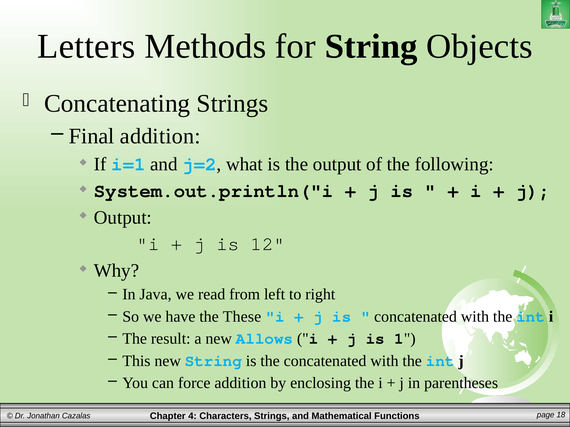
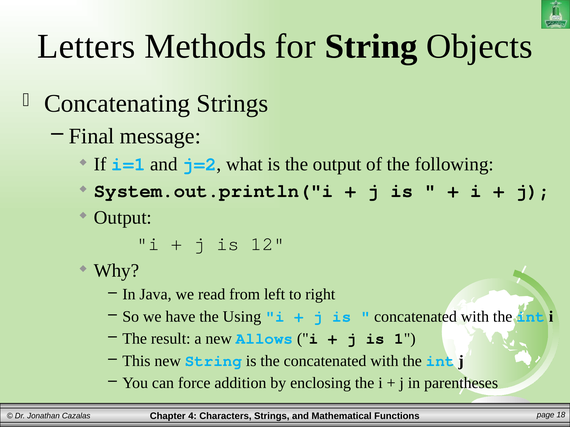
Final addition: addition -> message (160, 136)
These: These -> Using (242, 317)
